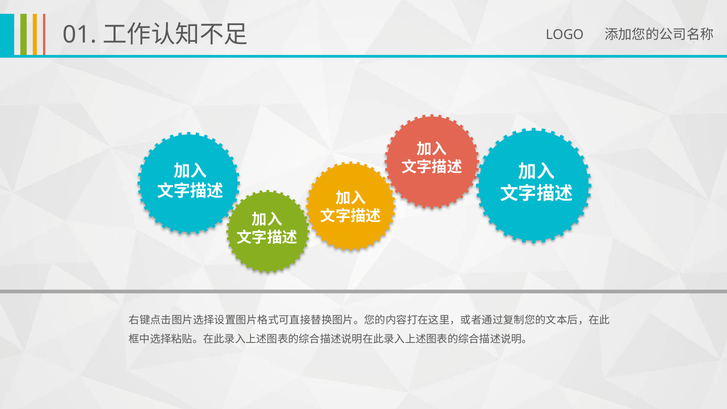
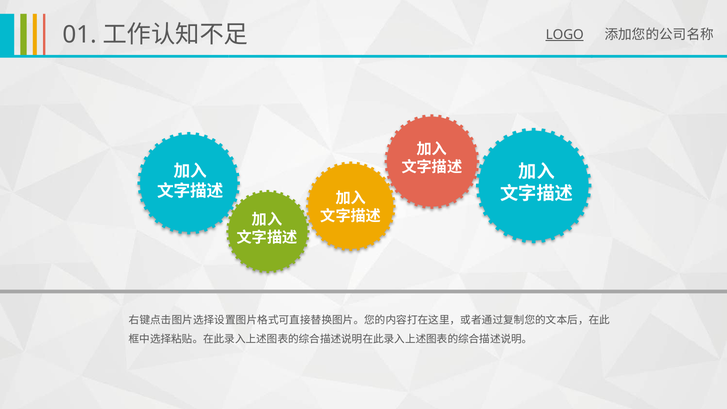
LOGO underline: none -> present (565, 35)
